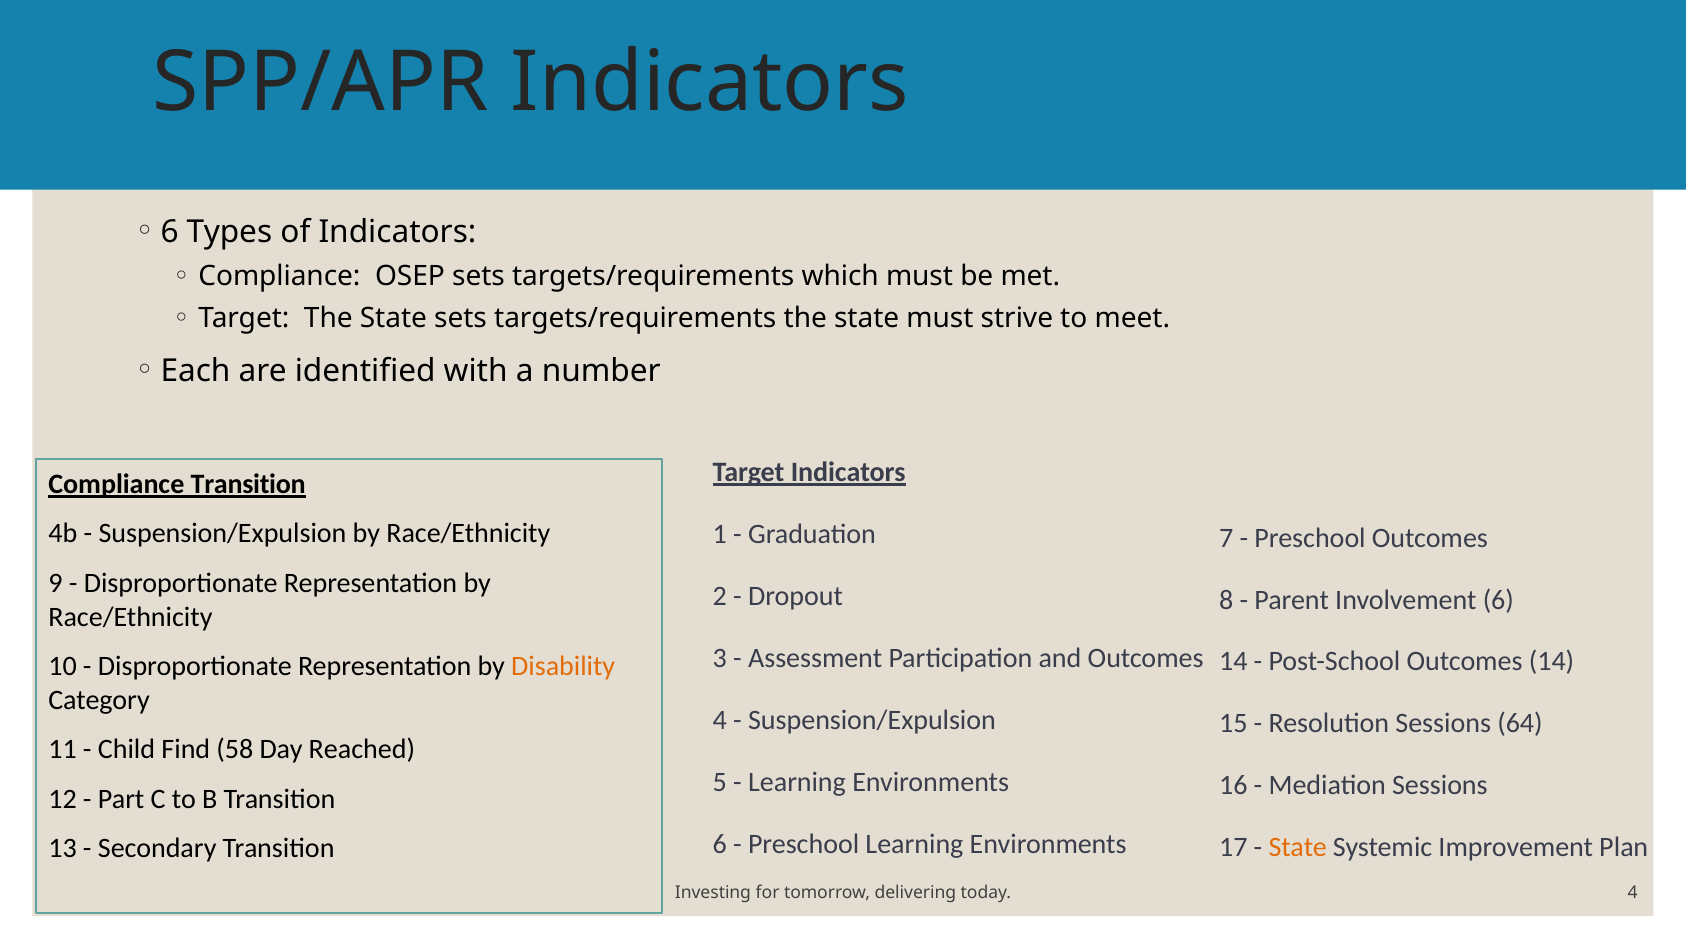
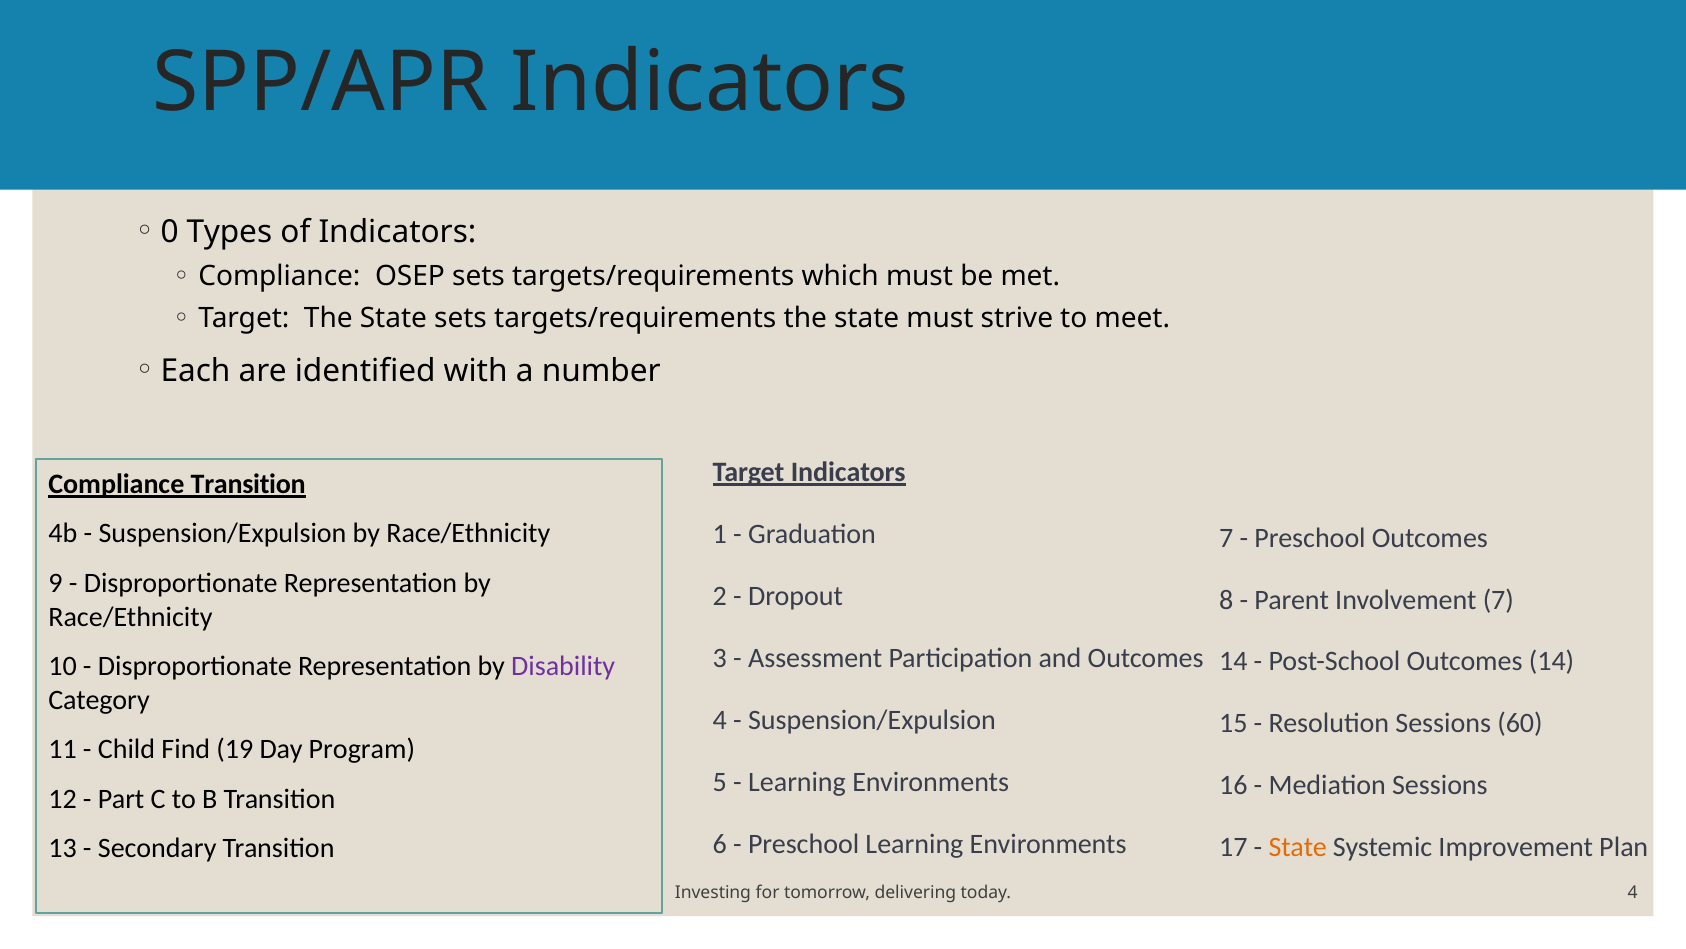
6: 6 -> 0 (170, 232)
Involvement 6: 6 -> 7 (1498, 599)
Disability colour: orange -> purple (563, 666)
64: 64 -> 60 (1520, 723)
58: 58 -> 19 (235, 749)
Reached: Reached -> Program (362, 749)
